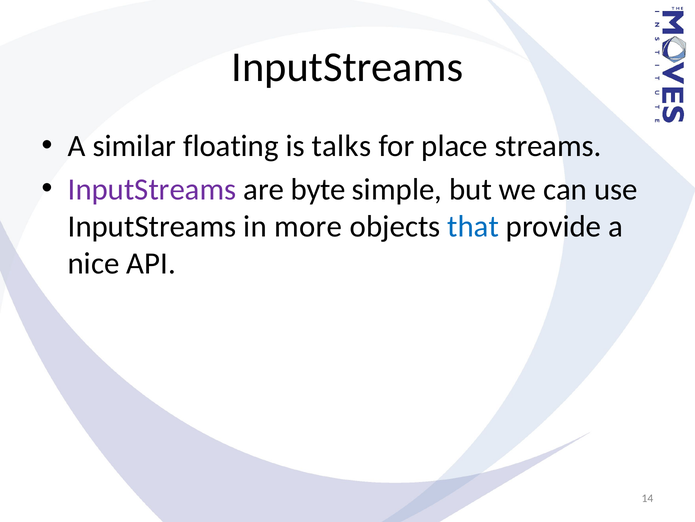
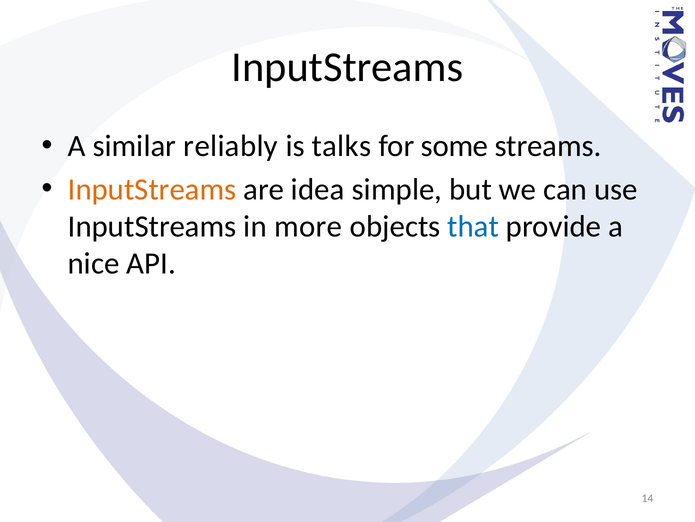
floating: floating -> reliably (231, 146)
place: place -> some (455, 146)
InputStreams colour: purple -> orange (152, 189)
byte: byte -> idea (318, 189)
